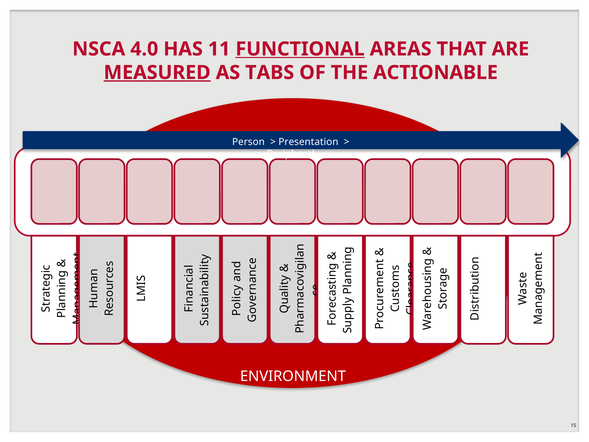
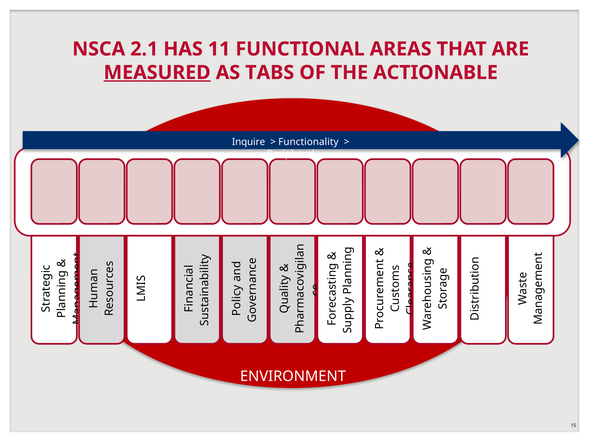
4.0: 4.0 -> 2.1 (144, 49)
FUNCTIONAL underline: present -> none (300, 49)
Person: Person -> Inquire (249, 142)
Presentation: Presentation -> Functionality (308, 142)
